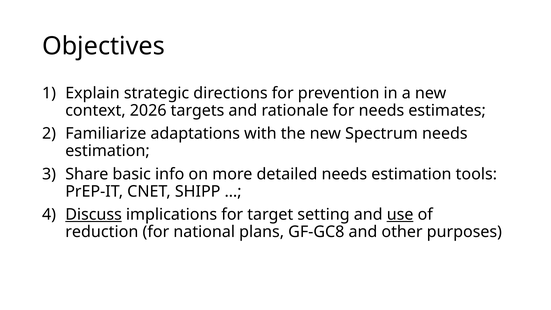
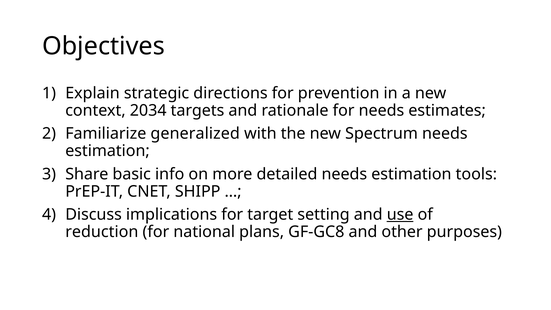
2026: 2026 -> 2034 (148, 111)
adaptations: adaptations -> generalized (195, 134)
Discuss underline: present -> none (94, 215)
